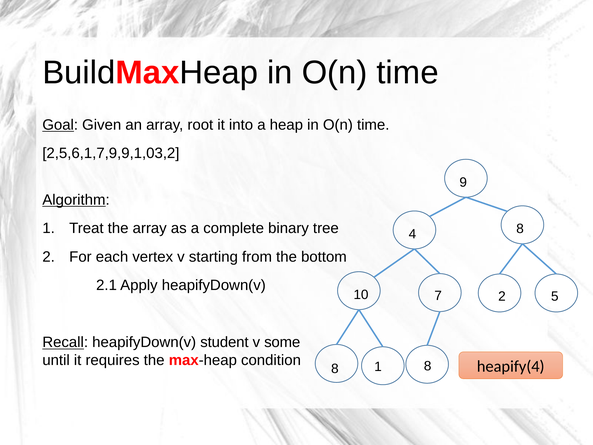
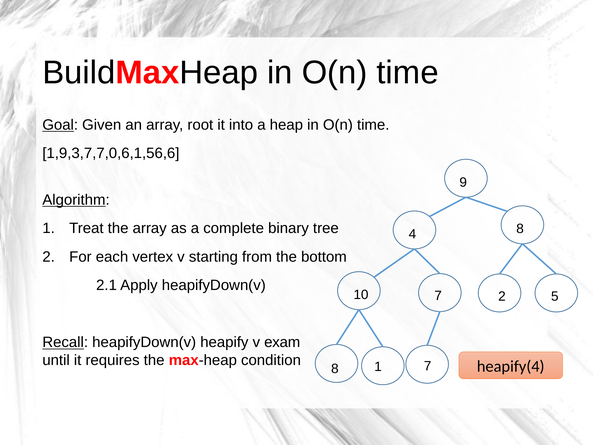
2,5,6,1,7,9,9,1,03,2: 2,5,6,1,7,9,9,1,03,2 -> 1,9,3,7,7,0,6,1,56,6 (111, 153)
student: student -> heapify (224, 342)
some: some -> exam (282, 342)
1 8: 8 -> 7 (428, 366)
